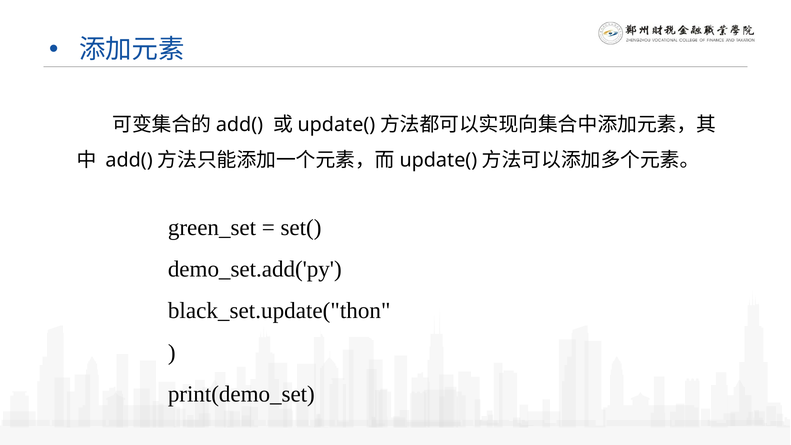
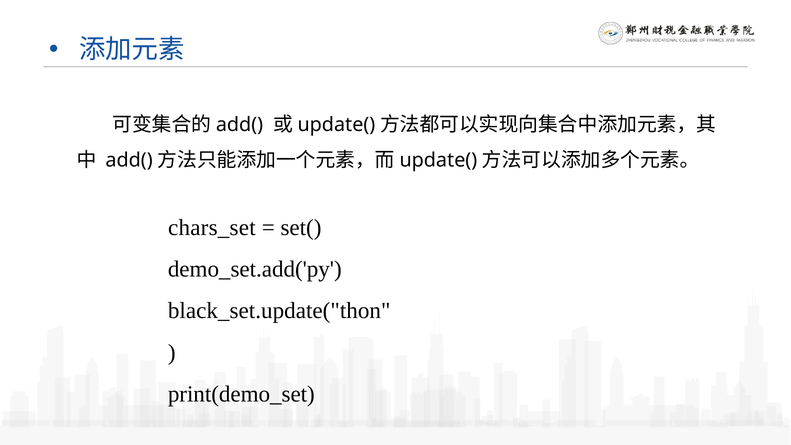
green_set: green_set -> chars_set (212, 228)
